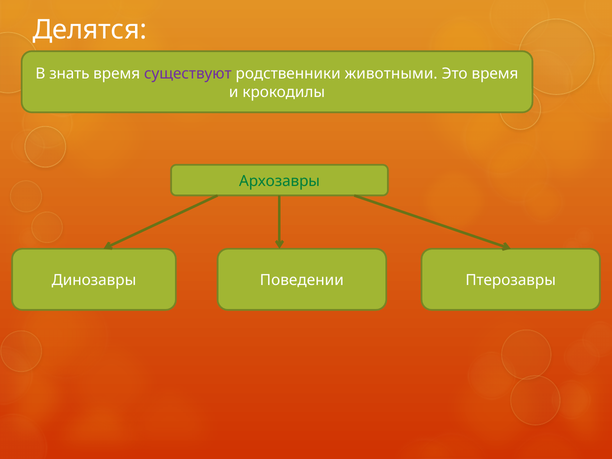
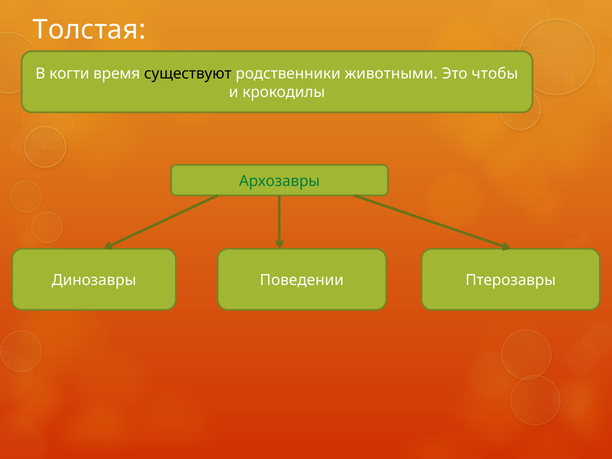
Делятся: Делятся -> Толстая (89, 30)
знать: знать -> когти (69, 74)
существуют colour: purple -> black (188, 74)
Это время: время -> чтобы (495, 74)
